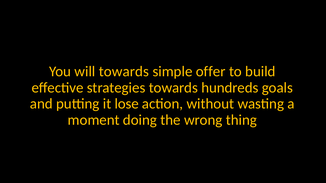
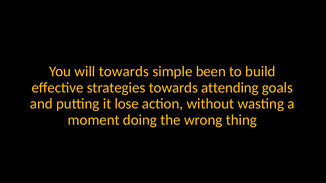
offer: offer -> been (211, 72)
hundreds: hundreds -> attending (230, 88)
